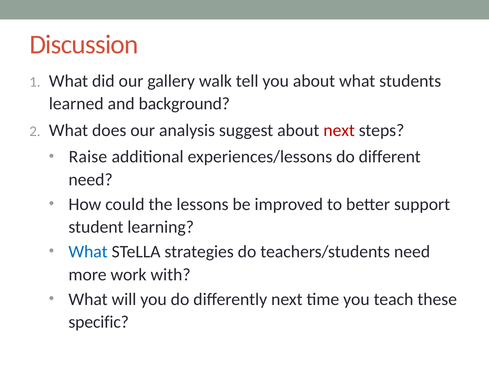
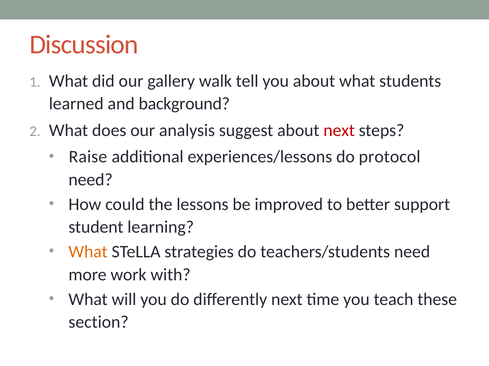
different: different -> protocol (390, 157)
What colour: blue -> orange (88, 252)
specific: specific -> section (99, 323)
